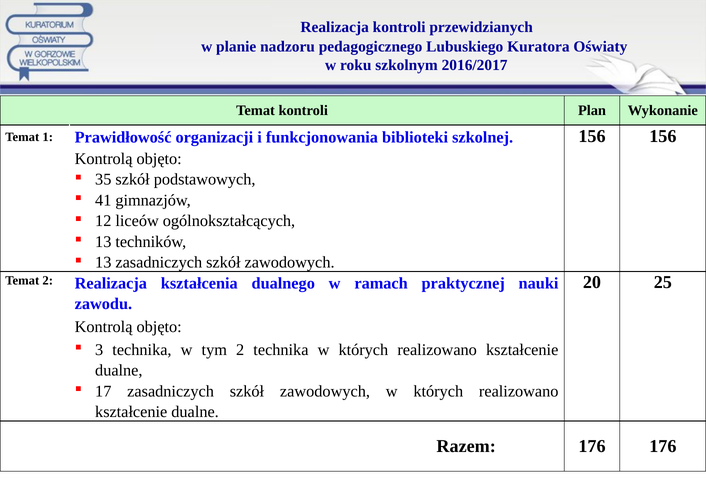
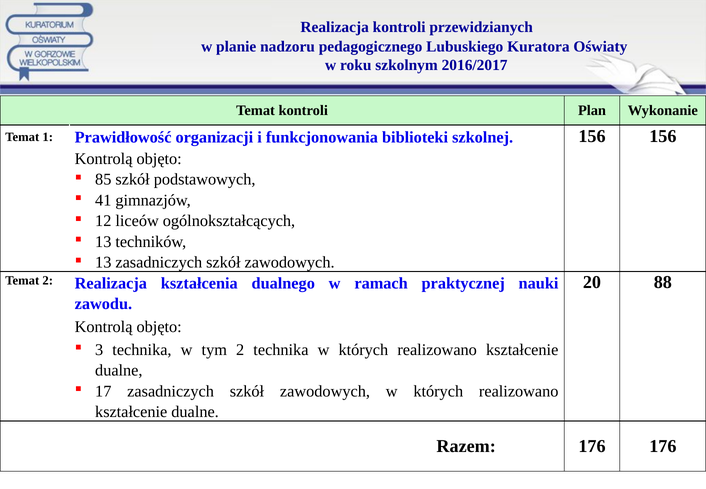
35: 35 -> 85 (103, 179)
25: 25 -> 88 (663, 282)
